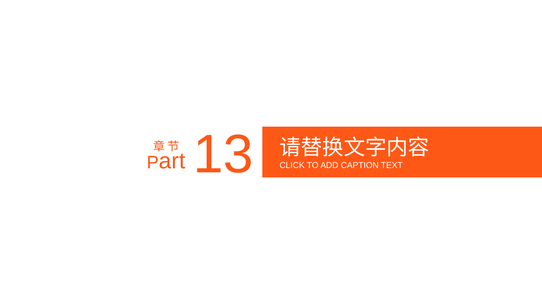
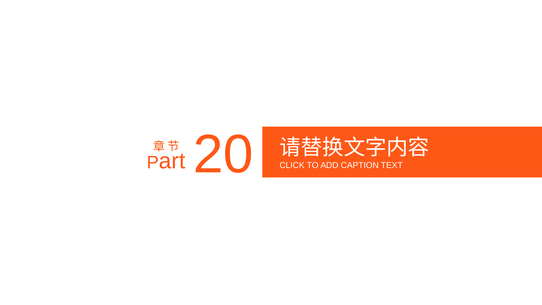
13: 13 -> 20 (223, 155)
